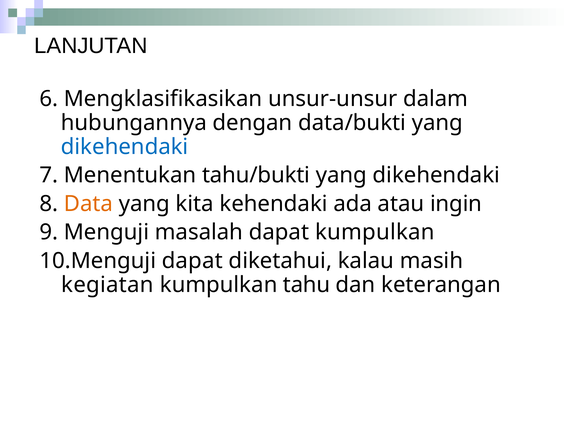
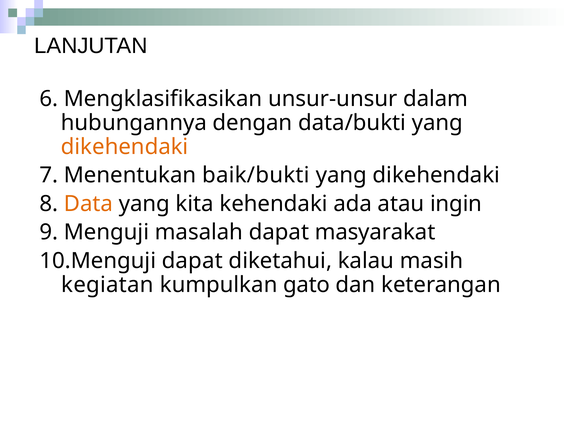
dikehendaki colour: blue -> orange (125, 147)
tahu/bukti: tahu/bukti -> baik/bukti (256, 175)
dapat kumpulkan: kumpulkan -> masyarakat (375, 232)
tahu: tahu -> gato (307, 285)
